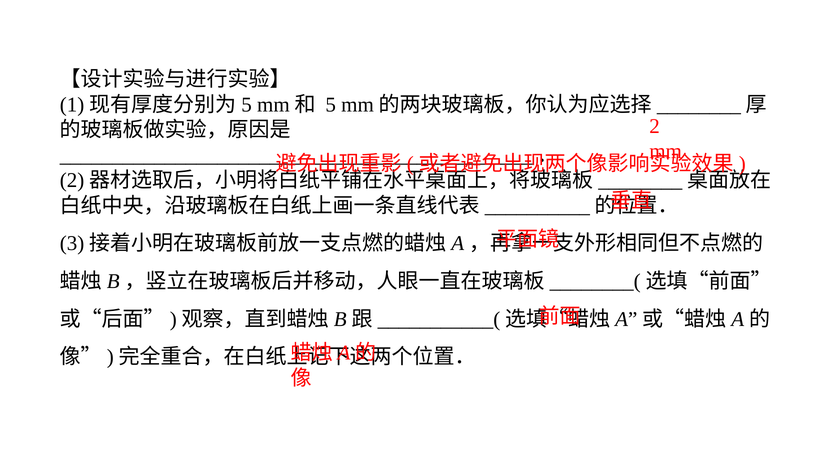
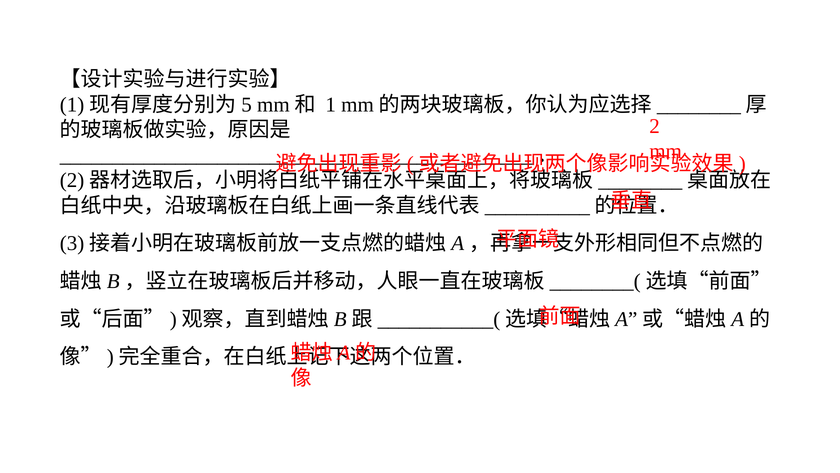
5: 5 -> 1 (331, 105)
